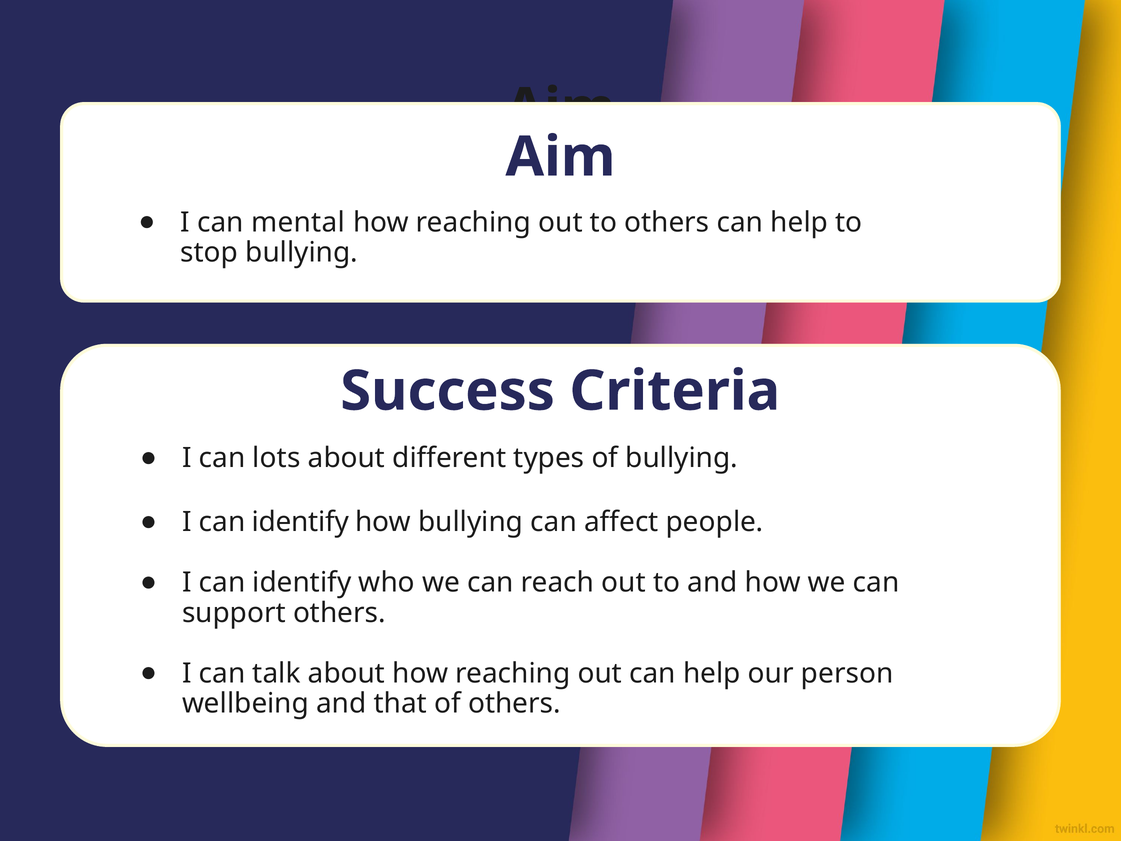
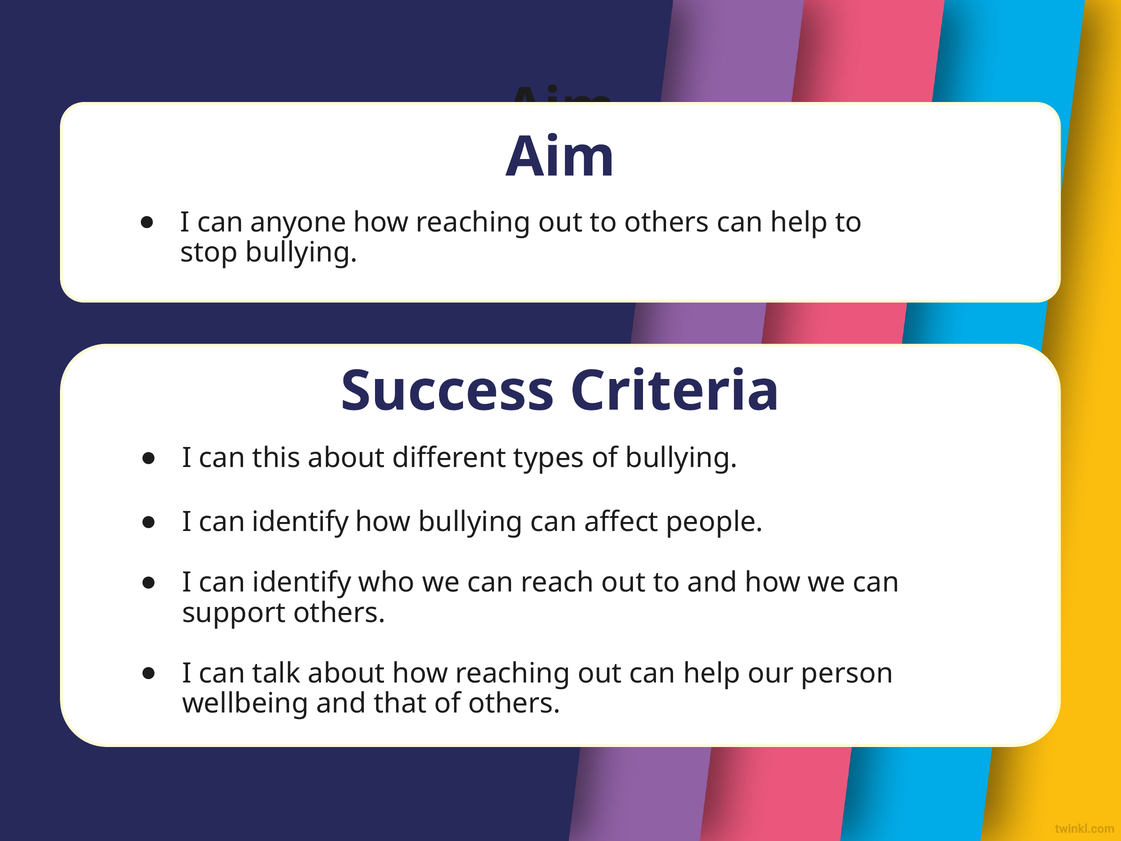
mental: mental -> anyone (298, 222)
lots: lots -> this (277, 458)
